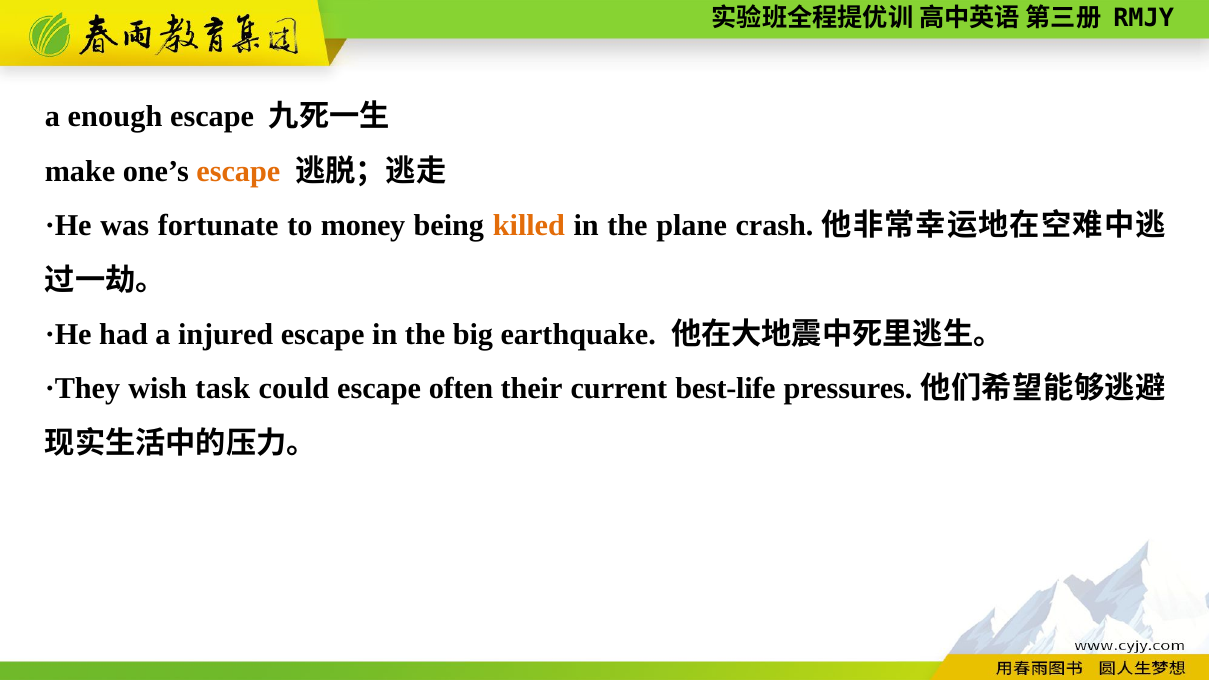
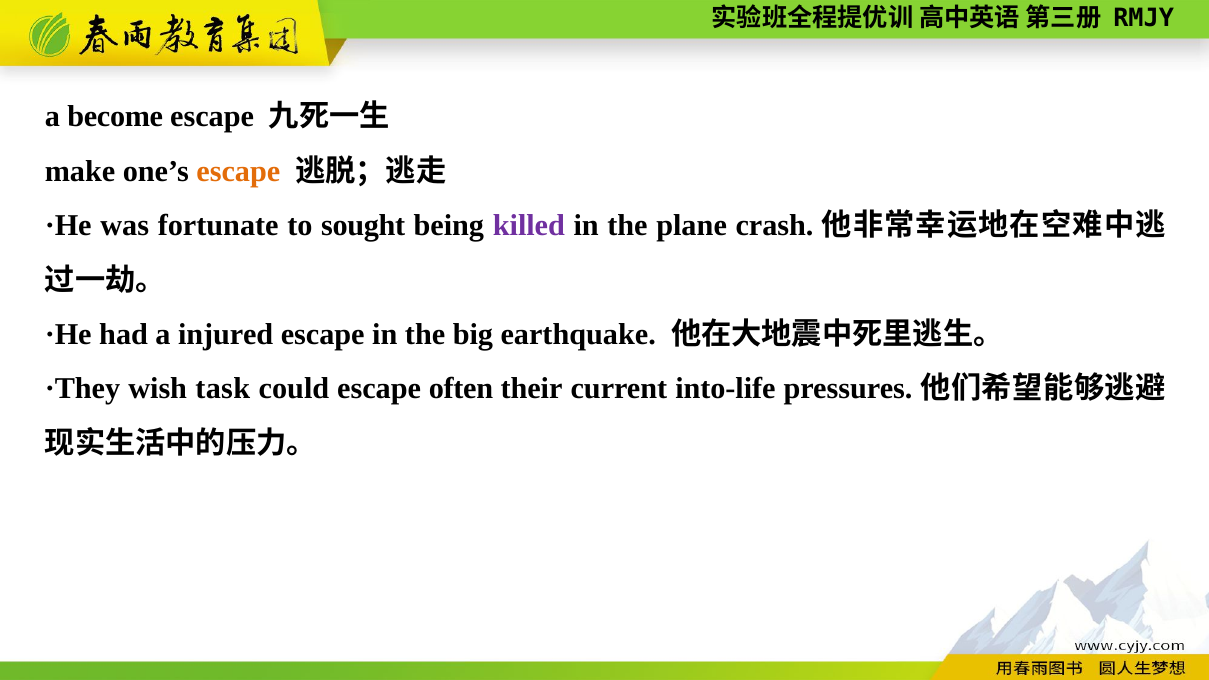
enough: enough -> become (115, 117)
money: money -> sought (363, 226)
killed colour: orange -> purple (529, 226)
best-life: best-life -> into-life (725, 389)
